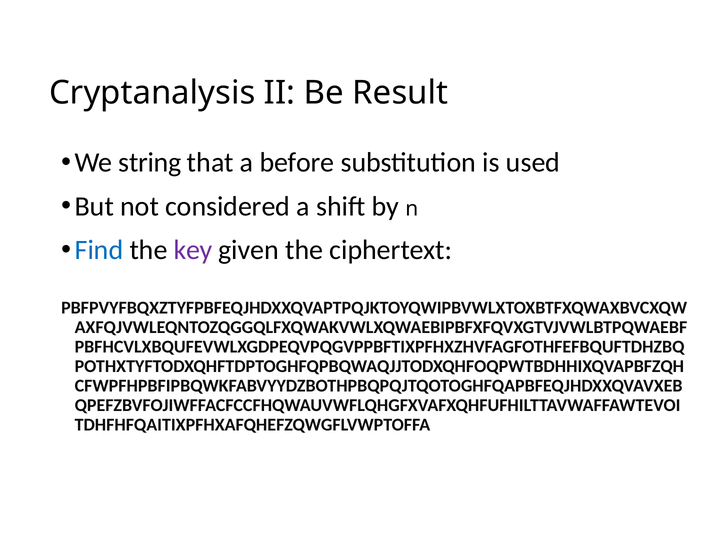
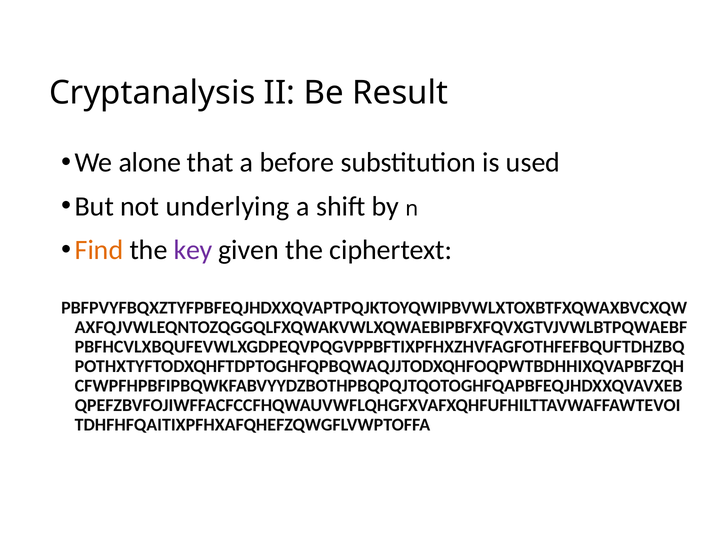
string: string -> alone (150, 163)
considered: considered -> underlying (227, 206)
Find colour: blue -> orange (99, 250)
